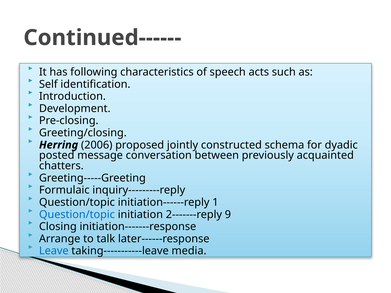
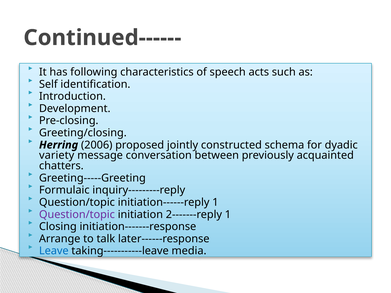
posted: posted -> variety (57, 156)
Question/topic colour: blue -> purple (77, 215)
2-------reply 9: 9 -> 1 (228, 215)
